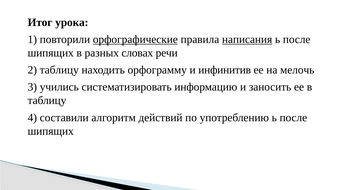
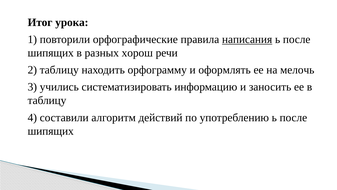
орфографические underline: present -> none (135, 39)
словах: словах -> хорош (137, 53)
инфинитив: инфинитив -> оформлять (225, 70)
